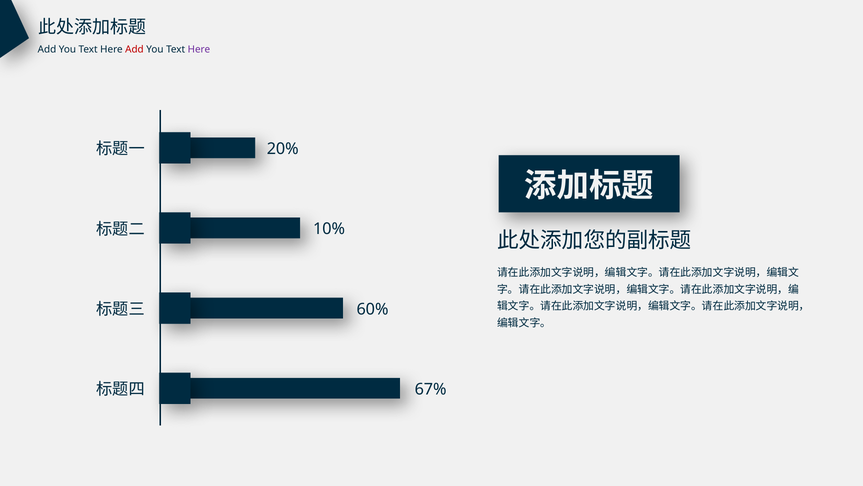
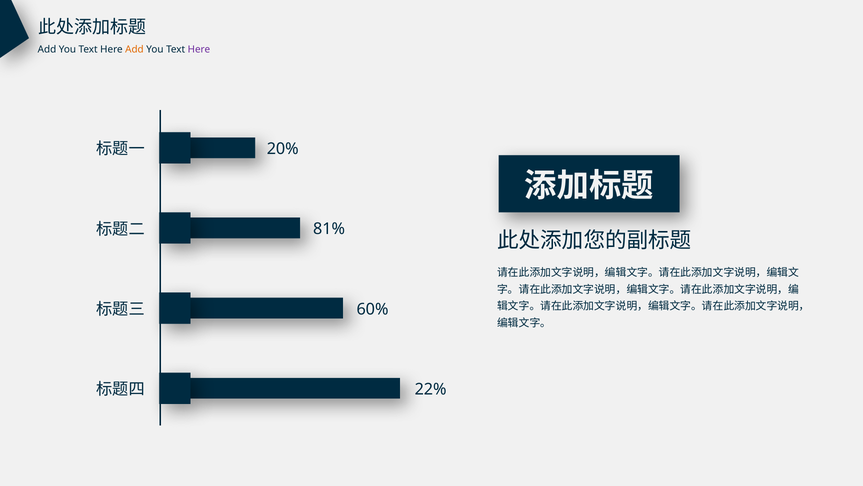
Add colour: red -> orange (134, 49)
10%: 10% -> 81% (329, 229)
67%: 67% -> 22% (431, 389)
